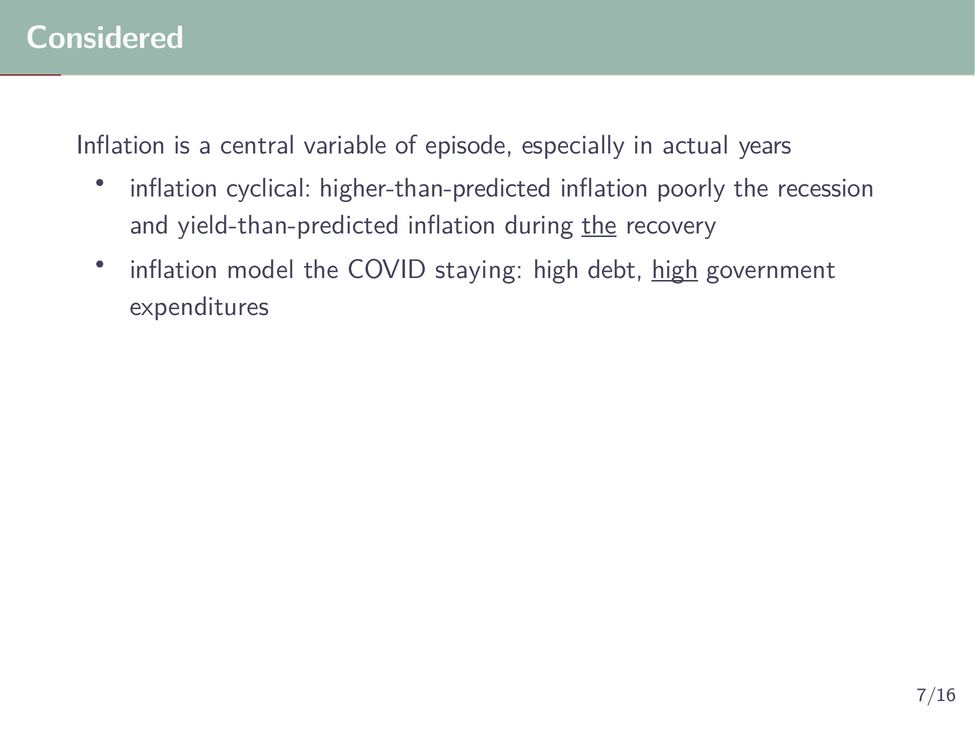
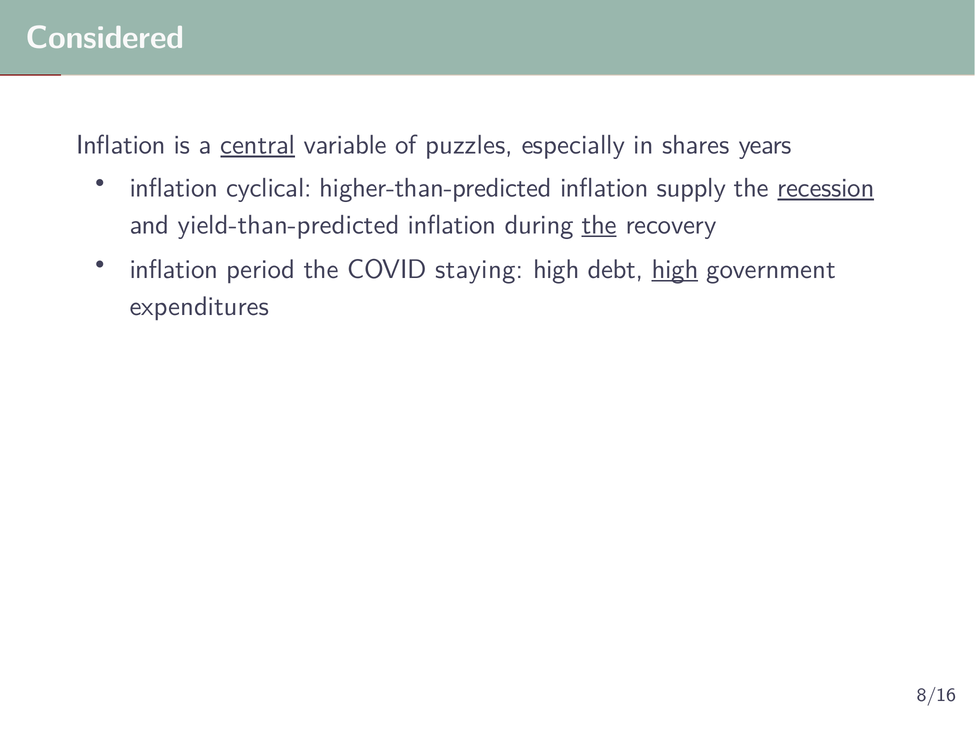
central underline: none -> present (258, 145)
episode: episode -> puzzles (469, 145)
actual: actual -> shares (696, 145)
poorly: poorly -> supply (691, 188)
recession underline: none -> present (826, 188)
model: model -> period (261, 269)
7/16: 7/16 -> 8/16 (936, 695)
